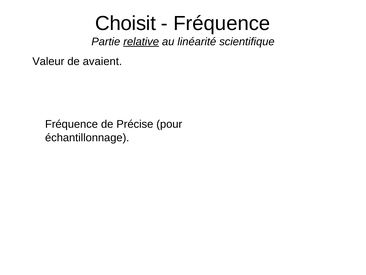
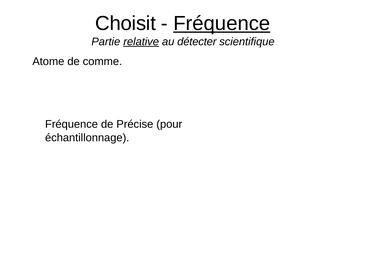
Fréquence underline: none -> present (222, 23)
linéarité: linéarité -> détecter (197, 42)
Valeur: Valeur -> Atome (48, 61)
avaient: avaient -> comme (102, 61)
